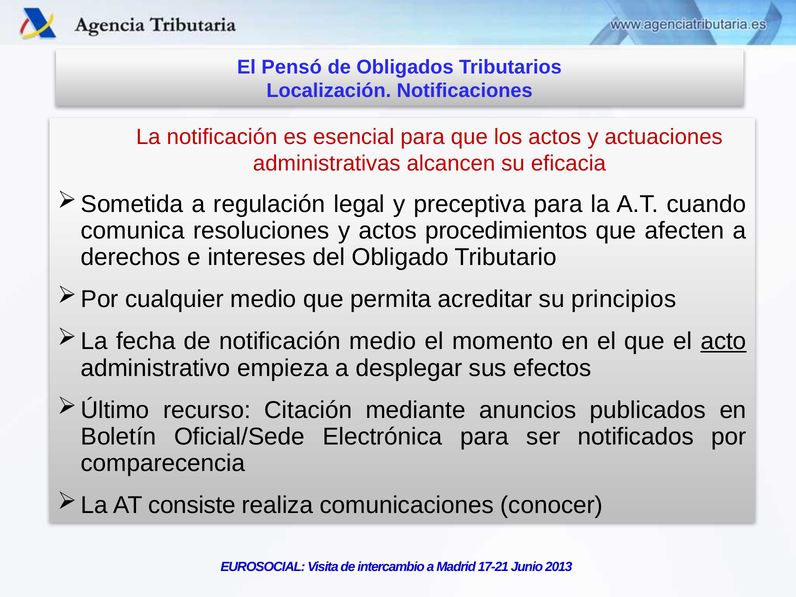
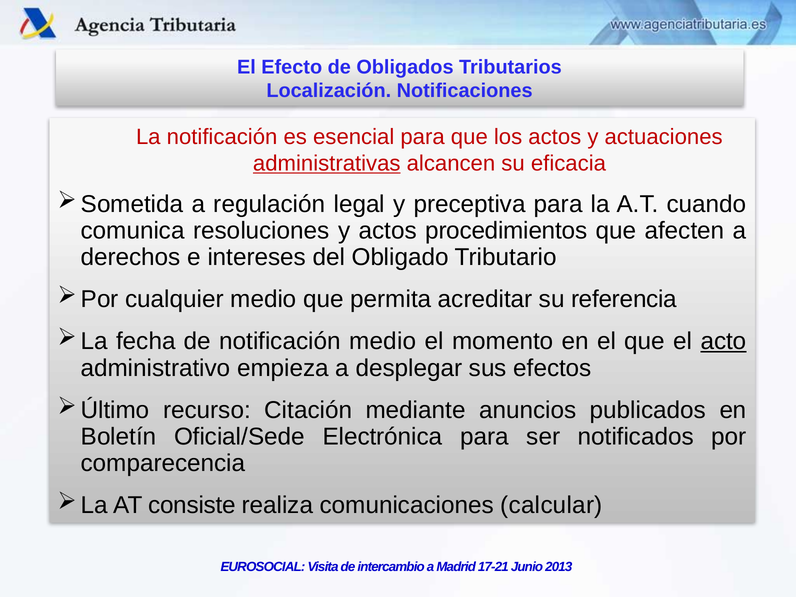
Pensó: Pensó -> Efecto (292, 67)
administrativas underline: none -> present (327, 163)
principios: principios -> referencia (624, 299)
conocer: conocer -> calcular (551, 505)
